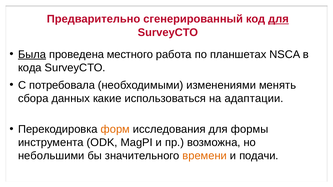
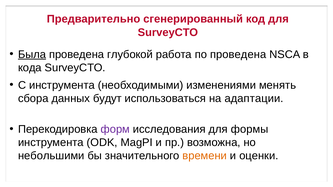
для underline: present -> none (278, 19)
местного: местного -> глубокой (130, 54)
по планшетах: планшетах -> проведена (238, 54)
С потребовала: потребовала -> инструмента (62, 85)
какие: какие -> будут (107, 99)
форм colour: orange -> purple (115, 129)
подачи: подачи -> оценки (259, 156)
